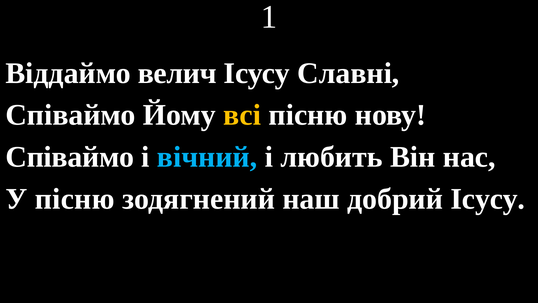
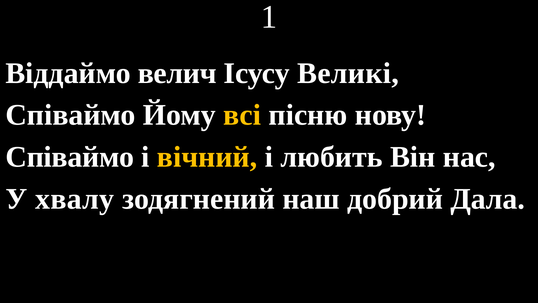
Славні: Славні -> Великі (348, 73)
вічний colour: light blue -> yellow (207, 157)
У пісню: пісню -> хвалу (75, 199)
добрий Ісусу: Ісусу -> Дала (488, 199)
